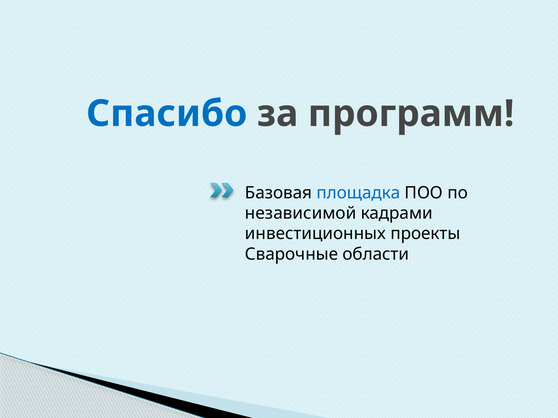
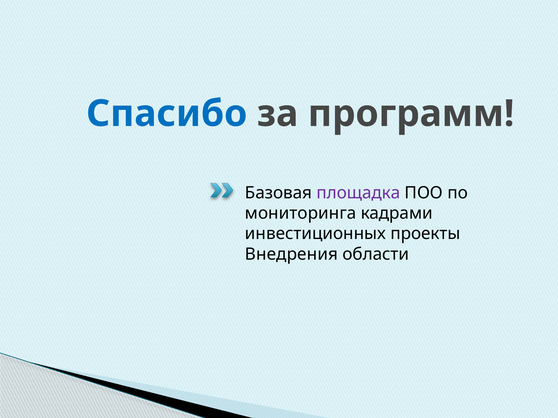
площадка colour: blue -> purple (358, 193)
независимой: независимой -> мониторинга (301, 214)
Сварочные: Сварочные -> Внедрения (291, 254)
